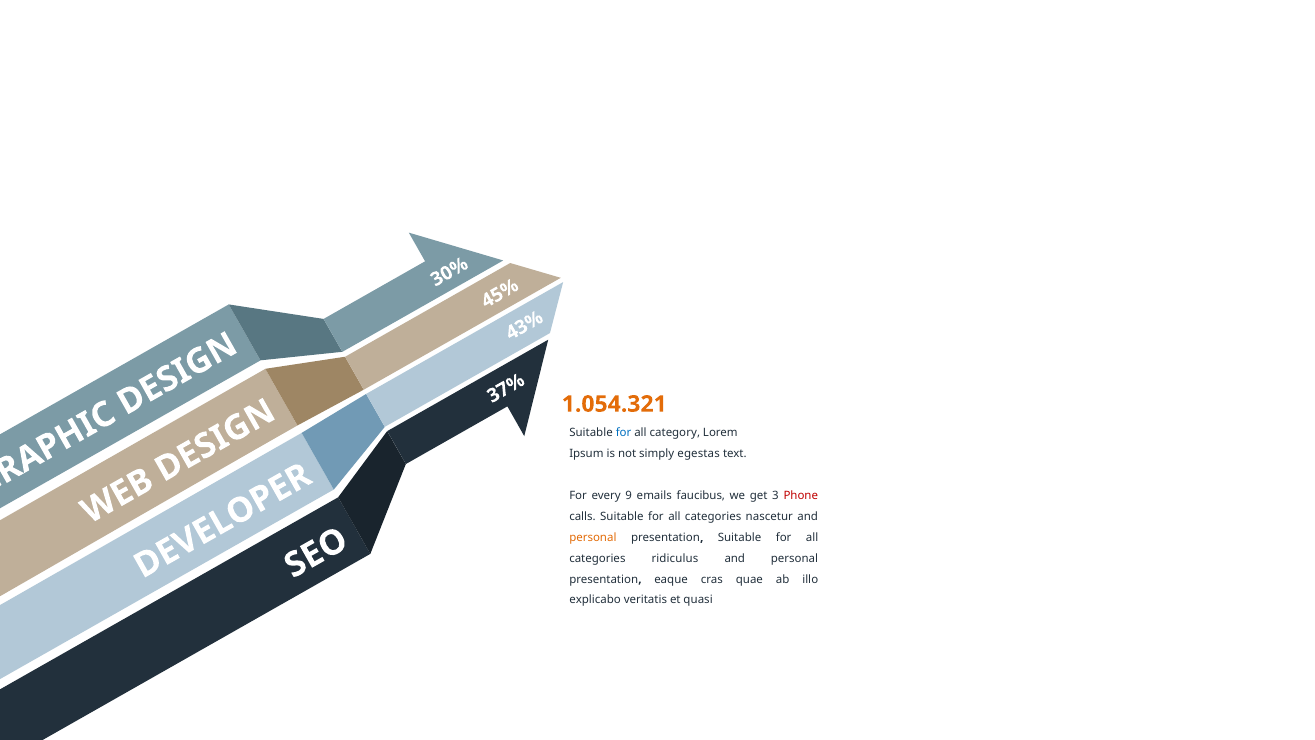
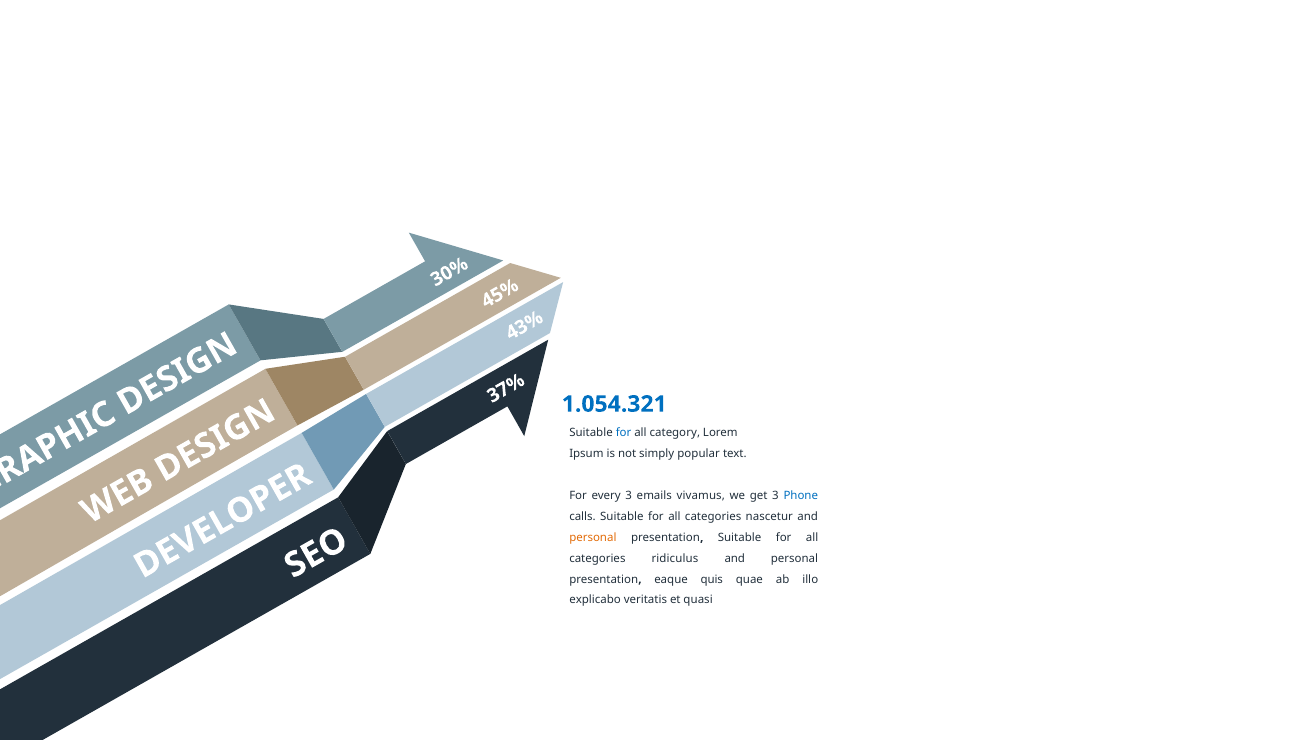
1.054.321 colour: orange -> blue (614, 404)
egestas: egestas -> popular (699, 453)
every 9: 9 -> 3 (629, 496)
faucibus: faucibus -> vivamus (701, 496)
Phone colour: red -> blue (801, 496)
cras: cras -> quis (712, 579)
